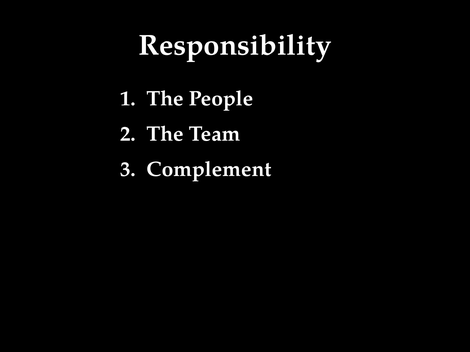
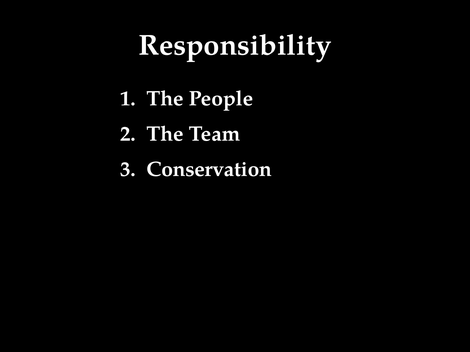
Complement: Complement -> Conservation (209, 170)
